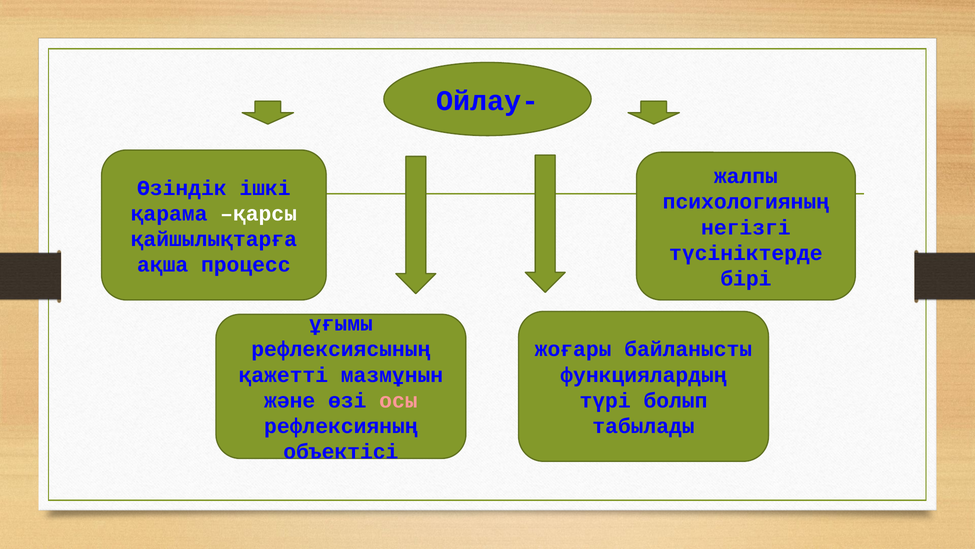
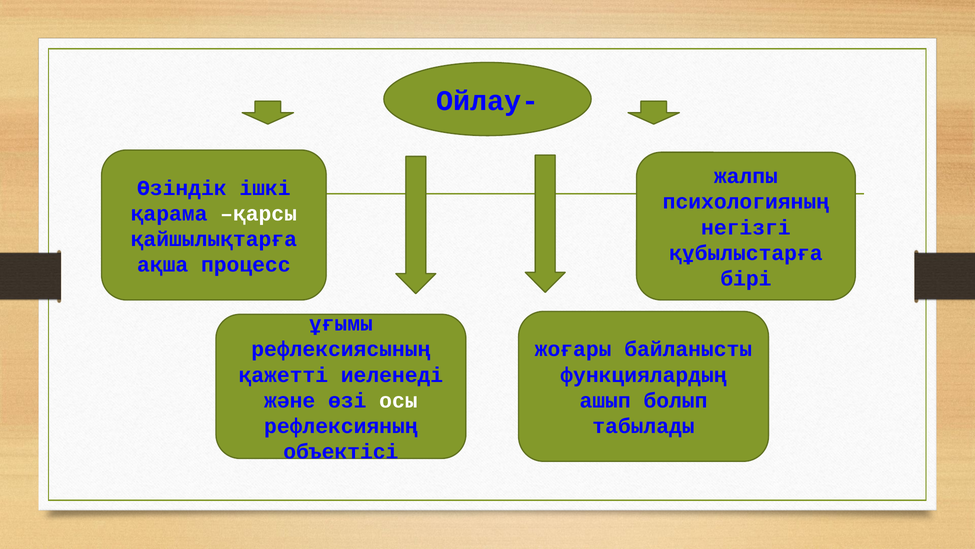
түсініктерде: түсініктерде -> құбылыстарға (746, 253)
мазмұнын: мазмұнын -> иеленеді (392, 375)
осы colour: pink -> white (398, 400)
түрі: түрі -> ашып (605, 400)
